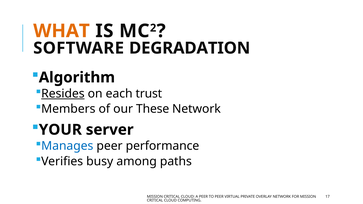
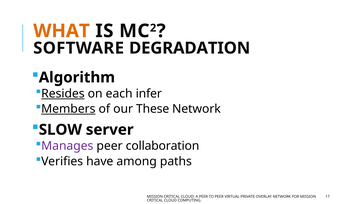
trust: trust -> infer (149, 94)
Members underline: none -> present (68, 109)
YOUR: YOUR -> SLOW (60, 130)
Manages colour: blue -> purple (67, 146)
performance: performance -> collaboration (163, 146)
busy: busy -> have (100, 161)
